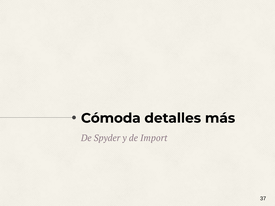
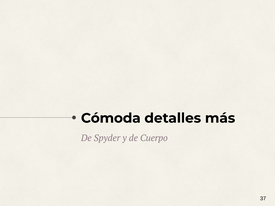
Import: Import -> Cuerpo (154, 138)
